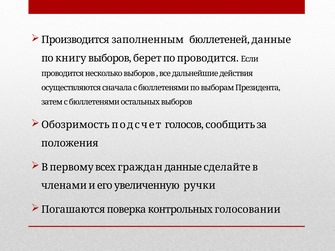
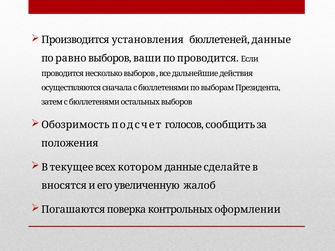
заполненным: заполненным -> установления (148, 40)
книгу: книгу -> равно (71, 58)
берет: берет -> ваши (147, 58)
первому: первому -> текущее (72, 167)
граждан: граждан -> котором (140, 167)
членами: членами -> вносятся (64, 186)
ручки: ручки -> жалоб (200, 186)
голосовании: голосовании -> оформлении (248, 210)
